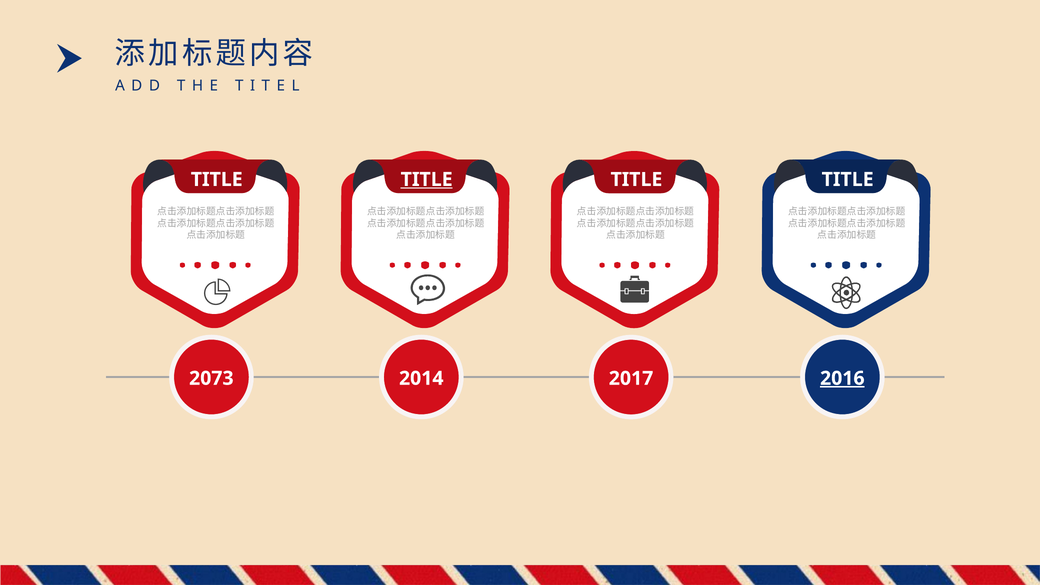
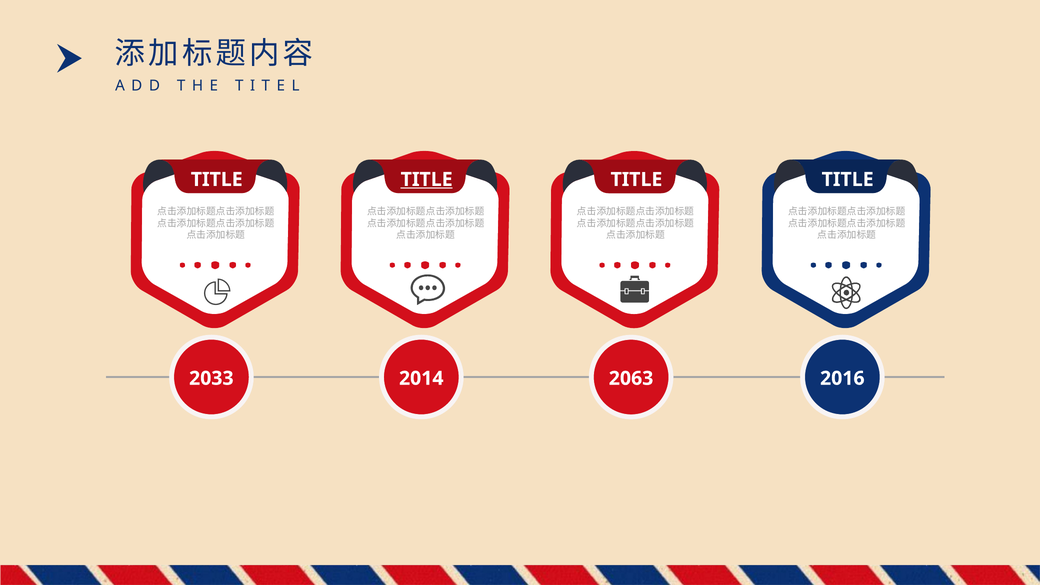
2073: 2073 -> 2033 (211, 378)
2016 underline: present -> none (842, 378)
2017: 2017 -> 2063 (631, 378)
